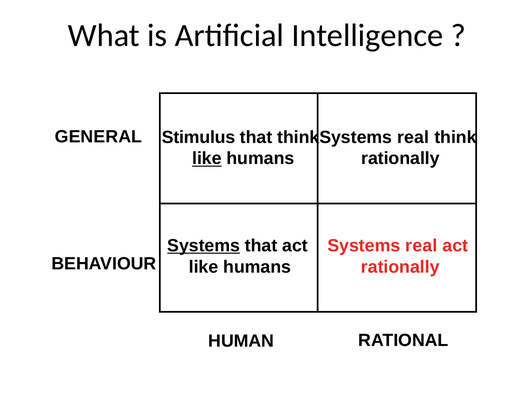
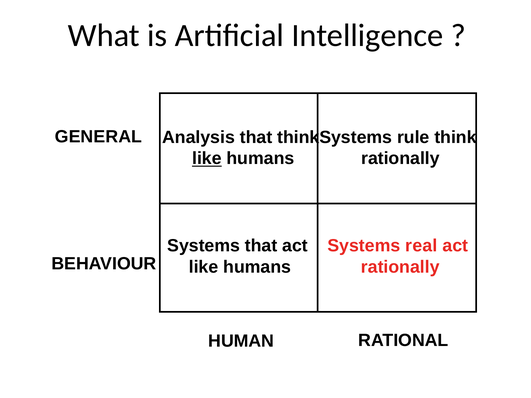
Stimulus: Stimulus -> Analysis (199, 137)
real: real -> rule (413, 137)
Systems underline: present -> none (204, 246)
